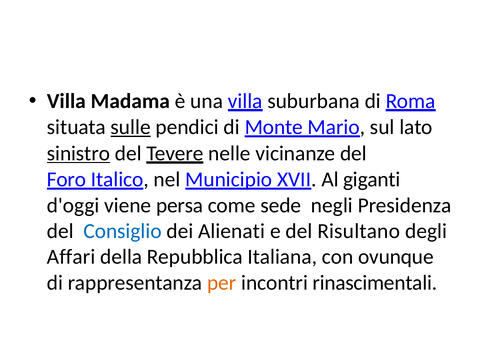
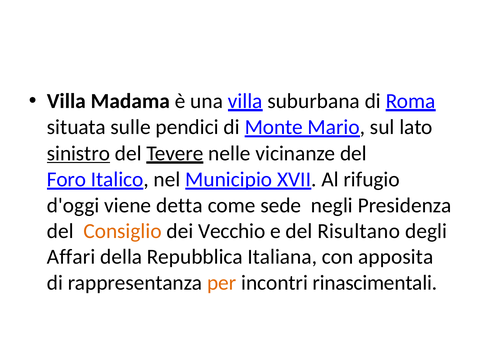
sulle underline: present -> none (131, 127)
giganti: giganti -> rifugio (372, 179)
persa: persa -> detta (179, 205)
Consiglio colour: blue -> orange (123, 231)
Alienati: Alienati -> Vecchio (232, 231)
ovunque: ovunque -> apposita (396, 257)
